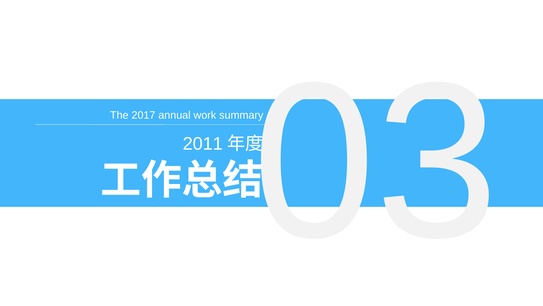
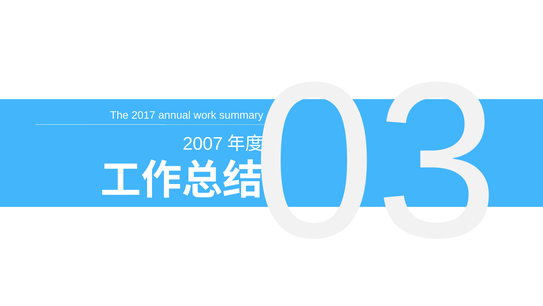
2011: 2011 -> 2007 (203, 144)
